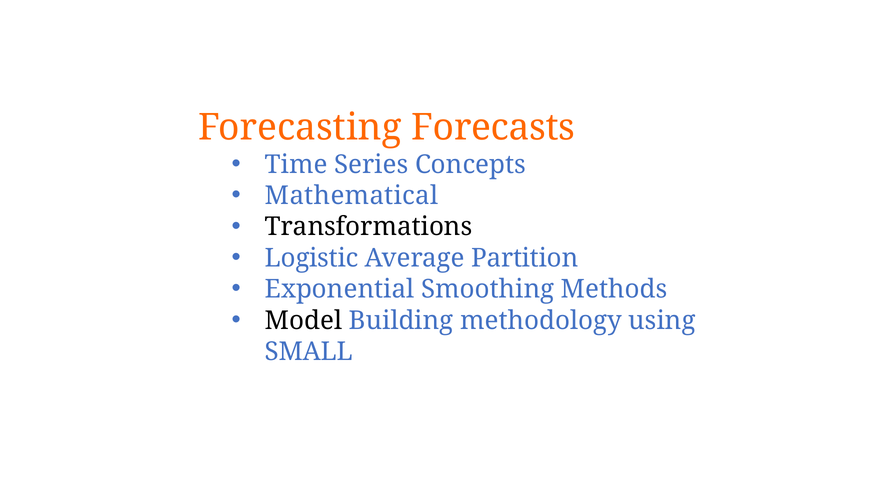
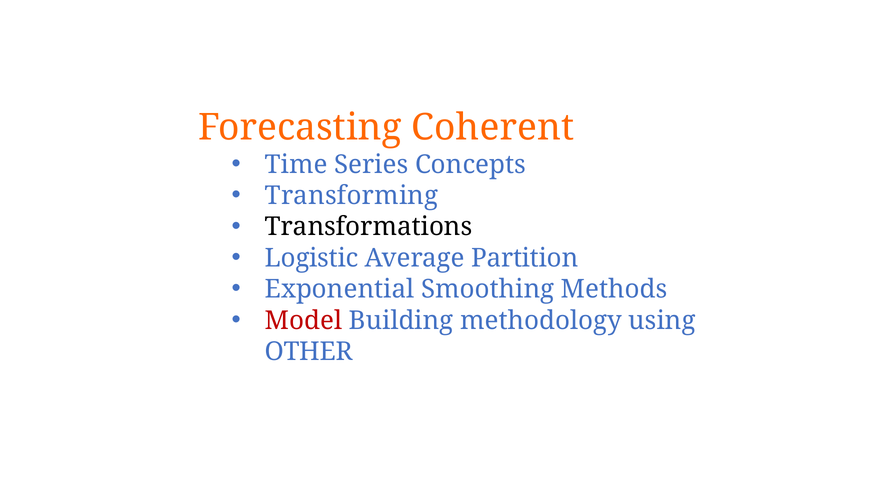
Forecasts: Forecasts -> Coherent (493, 127)
Mathematical: Mathematical -> Transforming (352, 196)
Model colour: black -> red (303, 321)
SMALL: SMALL -> OTHER (309, 352)
